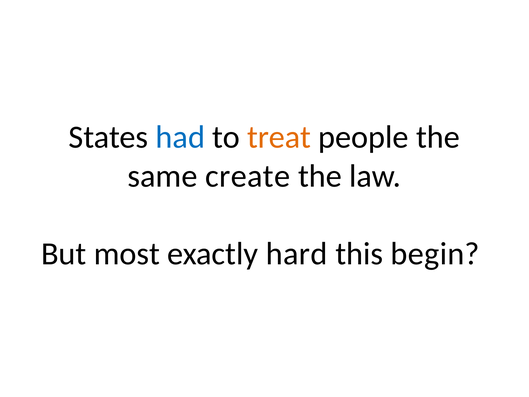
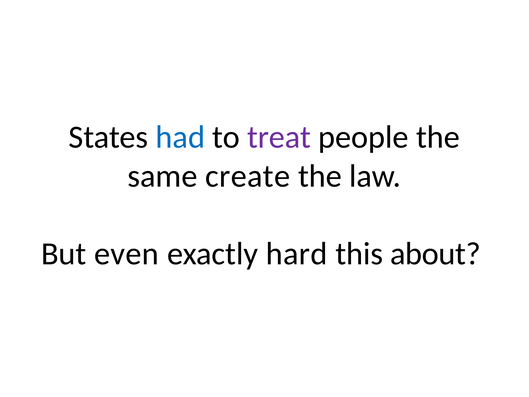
treat colour: orange -> purple (279, 137)
most: most -> even (127, 254)
begin: begin -> about (435, 254)
